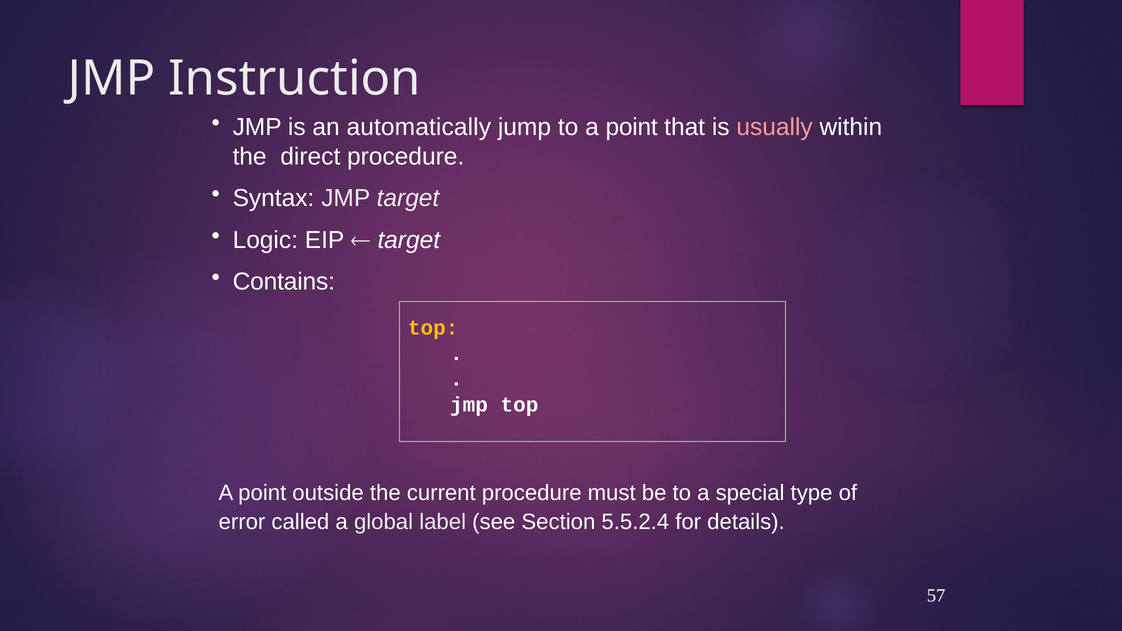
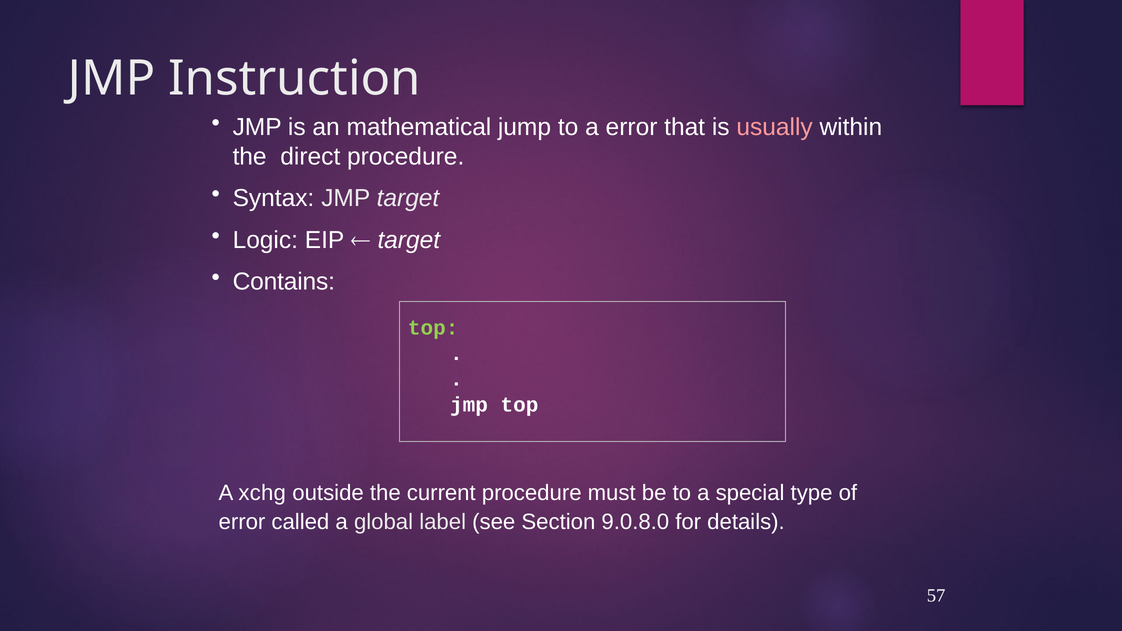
automatically: automatically -> mathematical (419, 127)
to a point: point -> error (632, 127)
top colour: yellow -> light green (433, 328)
point: point -> xchg (262, 493)
5.5.2.4: 5.5.2.4 -> 9.0.8.0 (635, 522)
